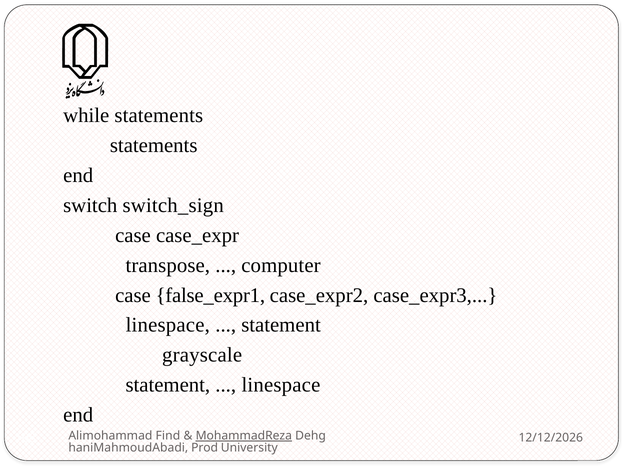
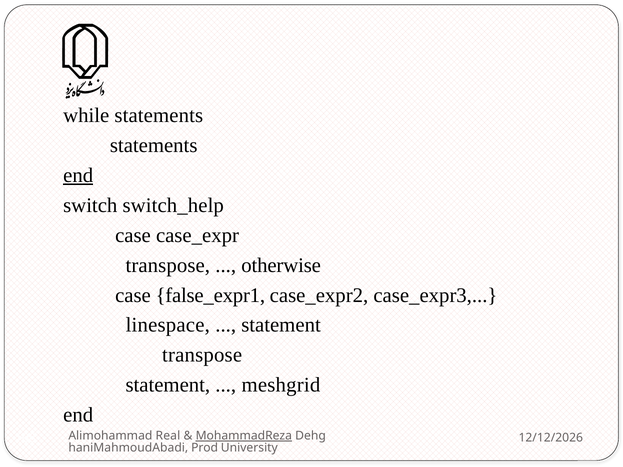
end underline: none -> present (78, 176)
switch_sign: switch_sign -> switch_help (173, 205)
computer: computer -> otherwise (281, 265)
grayscale: grayscale -> transpose (202, 355)
linespace: linespace -> meshgrid (281, 385)
Find: Find -> Real (168, 436)
